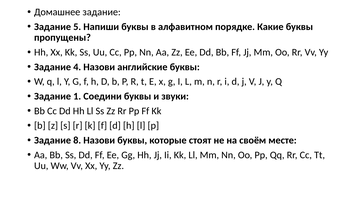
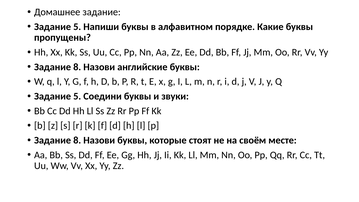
4: 4 -> 8 (77, 67)
1: 1 -> 5 (77, 96)
